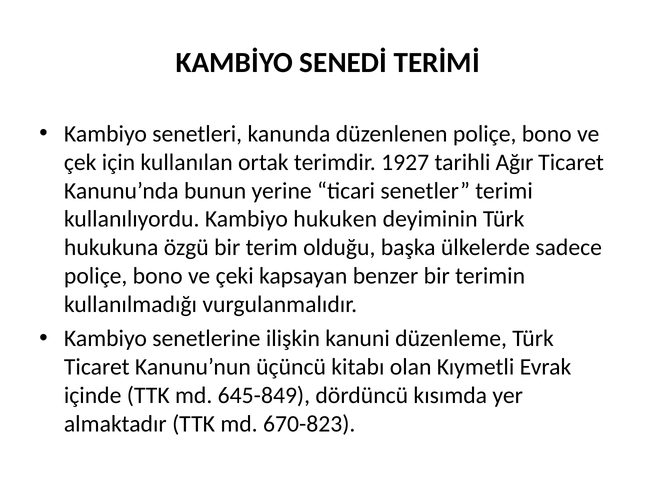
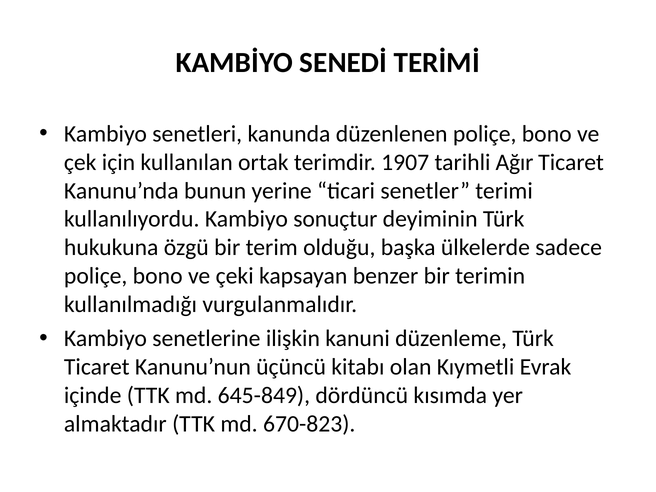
1927: 1927 -> 1907 (405, 162)
hukuken: hukuken -> sonuçtur (335, 219)
